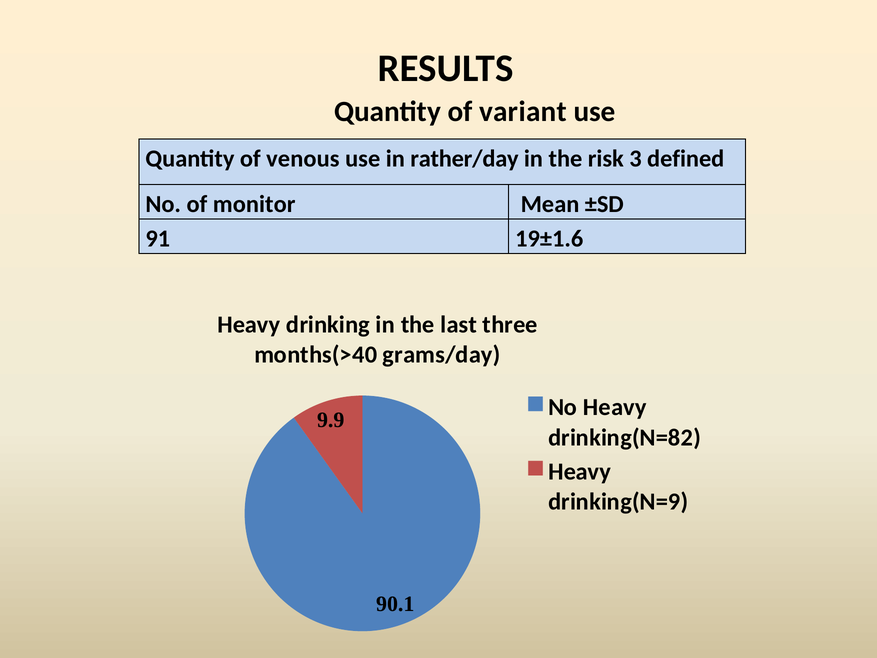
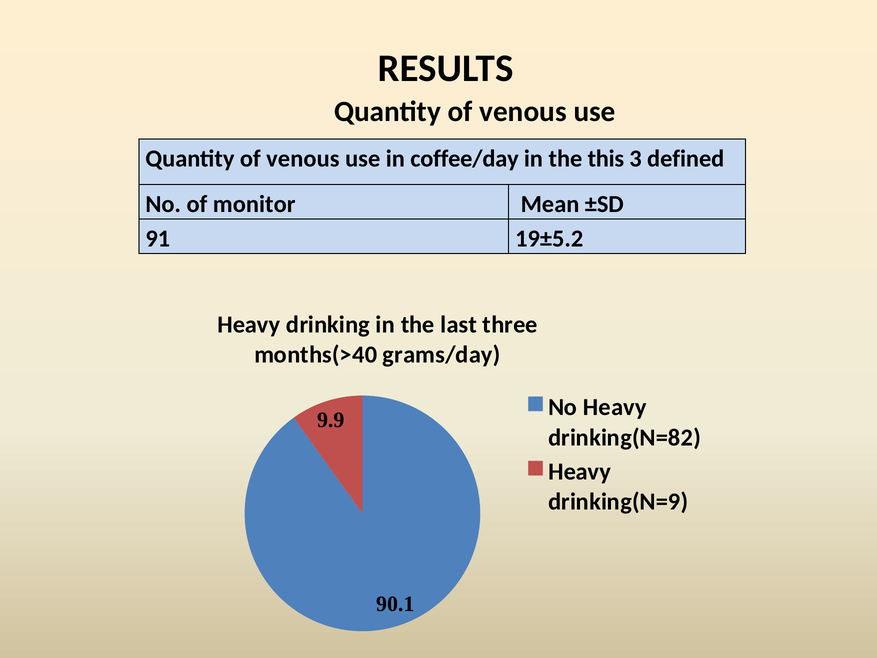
variant: variant -> venous (523, 112)
rather/day: rather/day -> coffee/day (464, 159)
risk: risk -> this (606, 159)
19±1.6: 19±1.6 -> 19±5.2 (549, 239)
